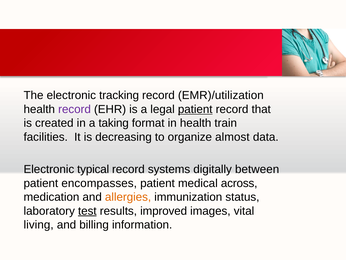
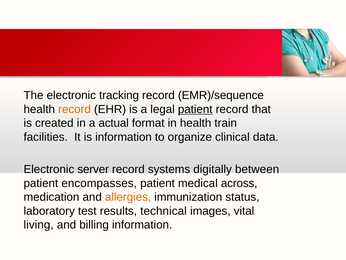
EMR)/utilization: EMR)/utilization -> EMR)/sequence (221, 95)
record colour: purple -> orange (75, 109)
taking: taking -> actual (114, 123)
is decreasing: decreasing -> information (124, 137)
almost: almost -> clinical (232, 137)
typical: typical -> server (93, 169)
test underline: present -> none (87, 211)
improved: improved -> technical (164, 211)
